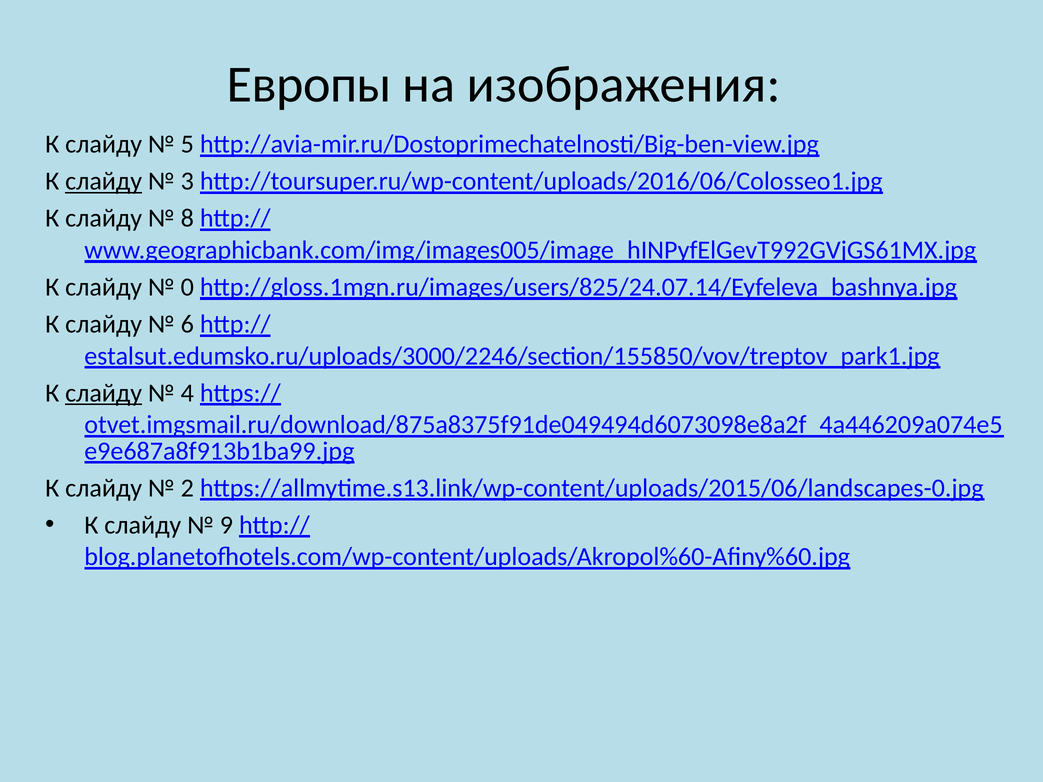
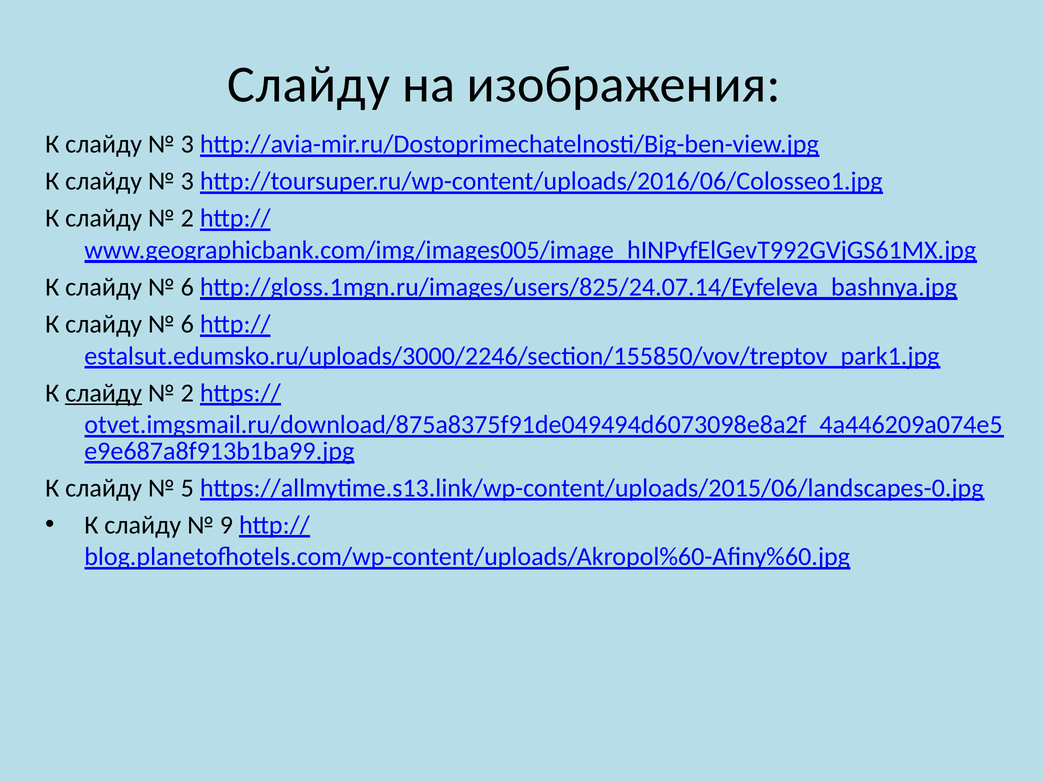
Европы: Европы -> Слайду (309, 84)
5: 5 -> 3 (187, 144)
слайду underline: present -> none (104, 181)
8: 8 -> 2 (187, 218)
0: 0 -> 6 (187, 287)
4: 4 -> 2 (187, 393)
2: 2 -> 5 (187, 488)
